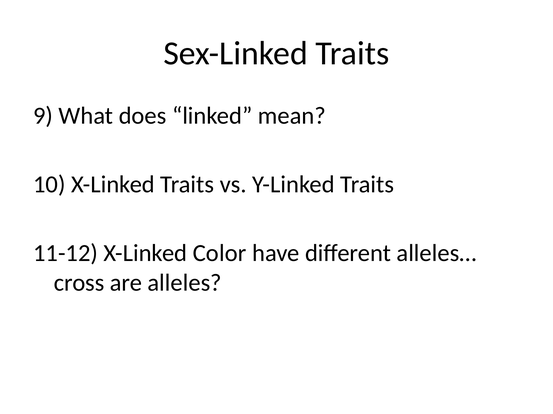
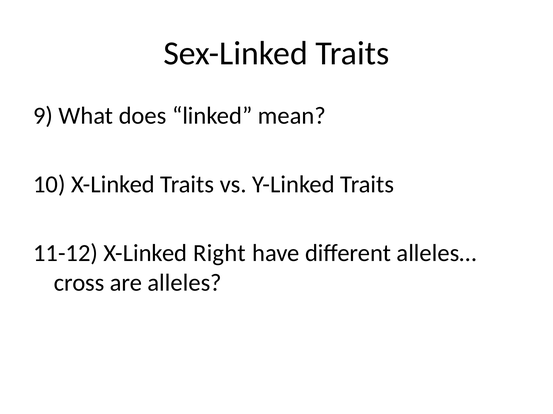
Color: Color -> Right (220, 254)
